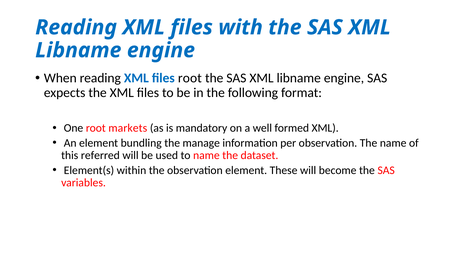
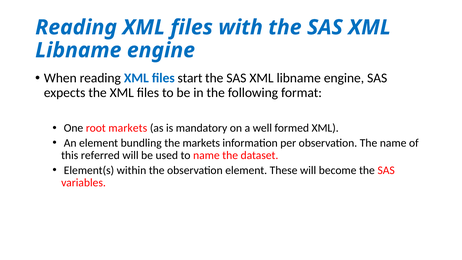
files root: root -> start (190, 78)
the manage: manage -> markets (201, 143)
